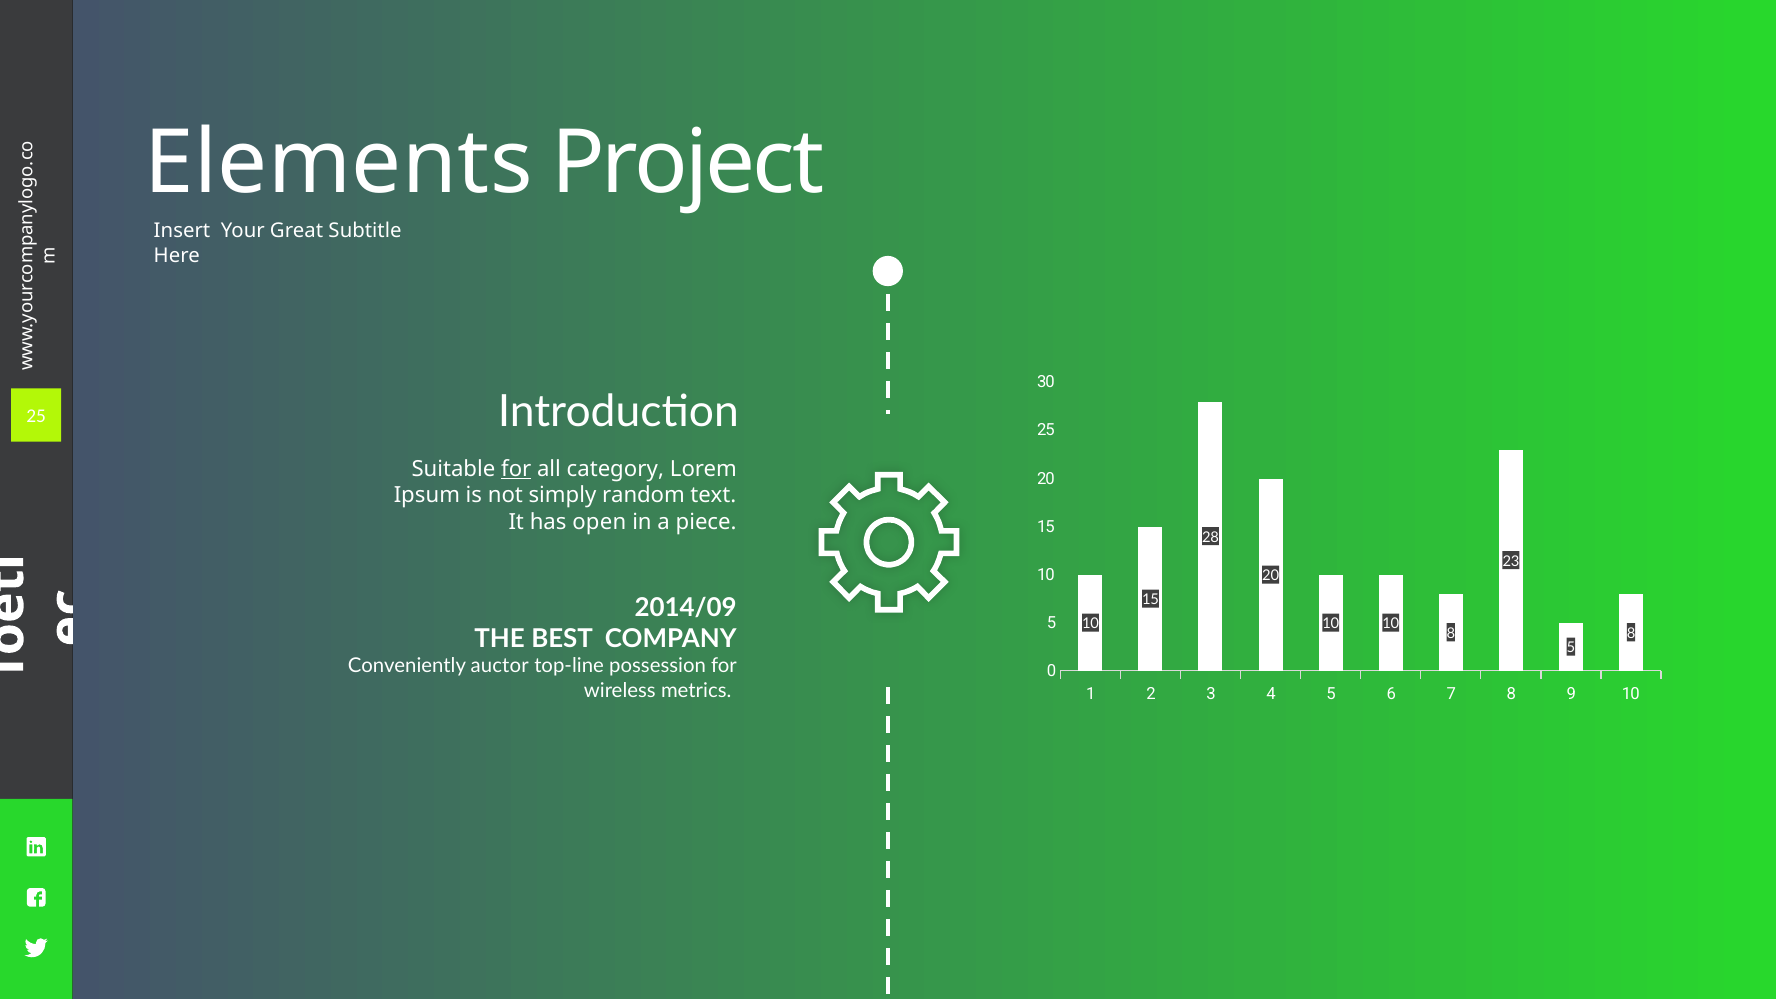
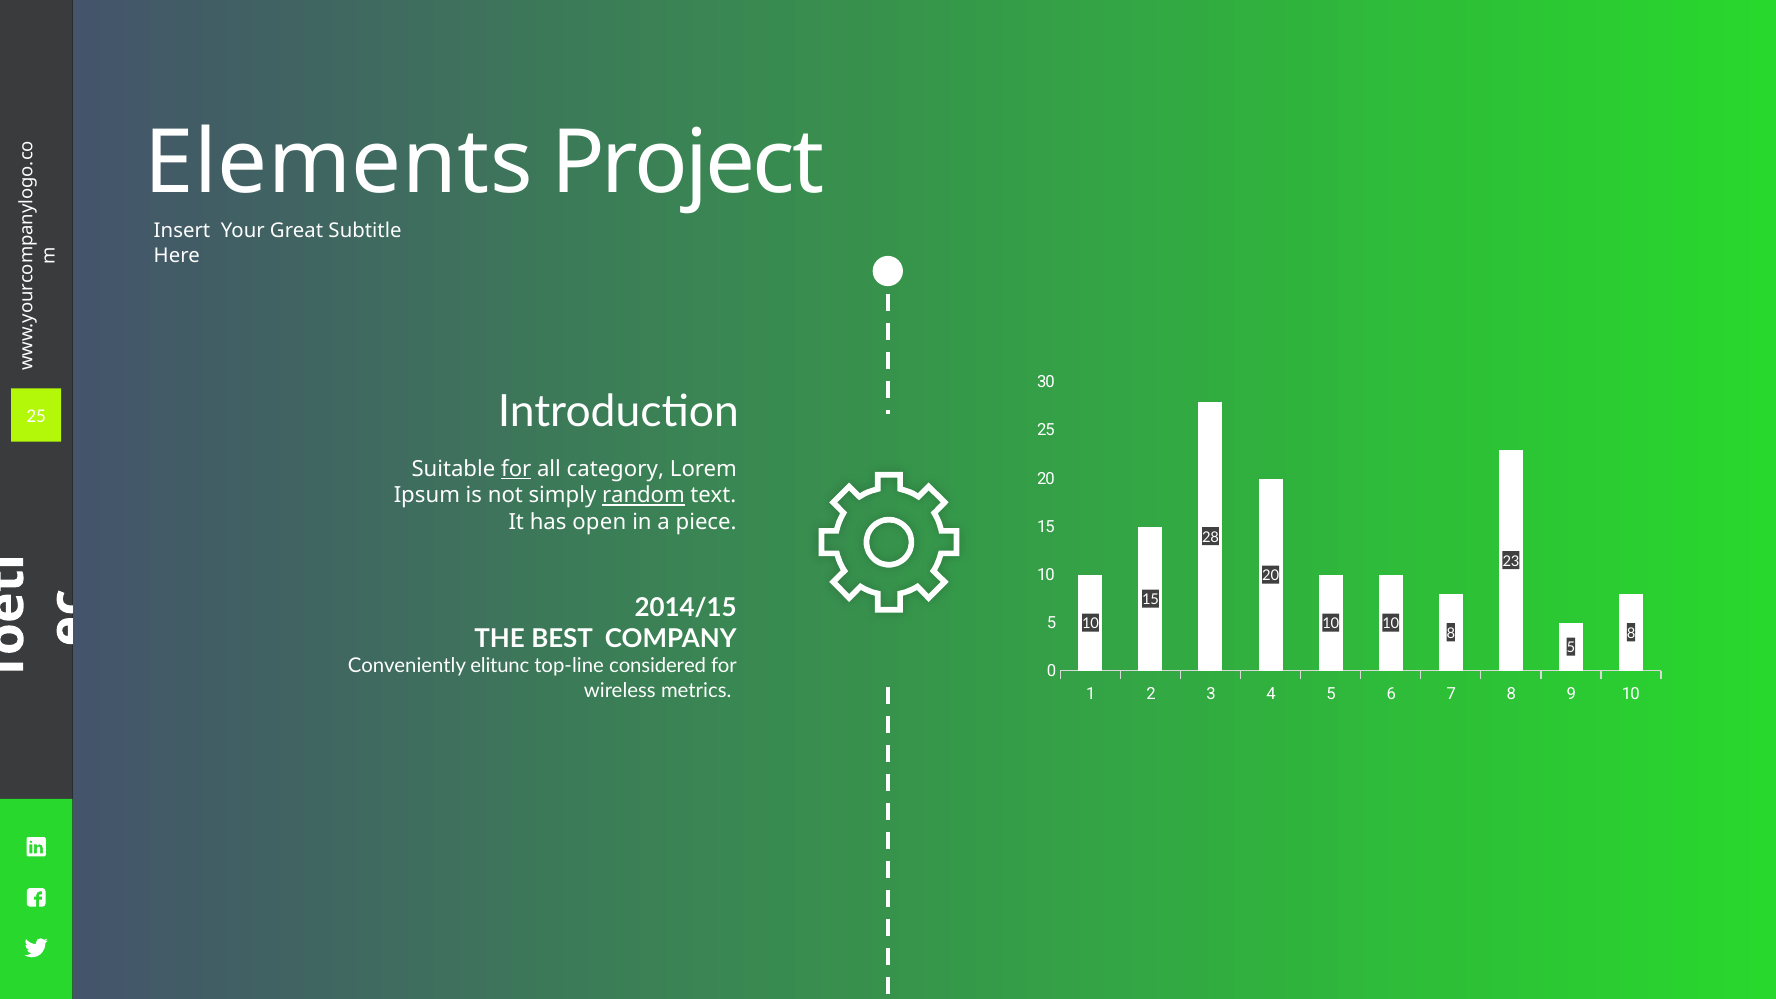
random underline: none -> present (643, 495)
2014/09: 2014/09 -> 2014/15 (686, 608)
auctor: auctor -> elitunc (500, 666)
possession: possession -> considered (658, 666)
